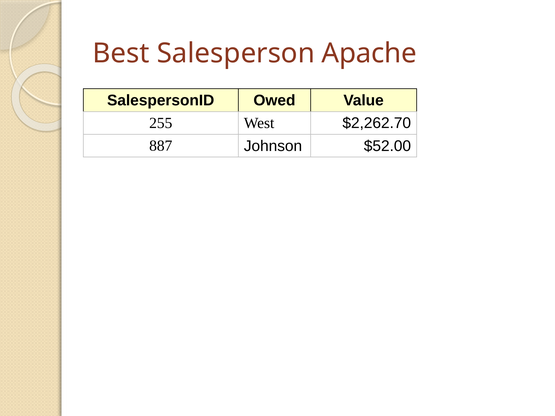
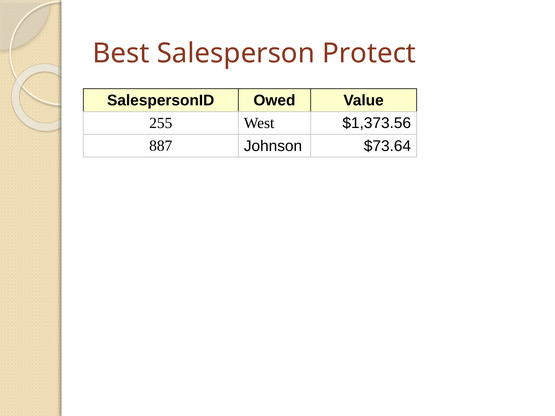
Apache: Apache -> Protect (369, 53)
$2,262.70: $2,262.70 -> $1,373.56 (377, 123)
$52.00: $52.00 -> $73.64 (387, 146)
